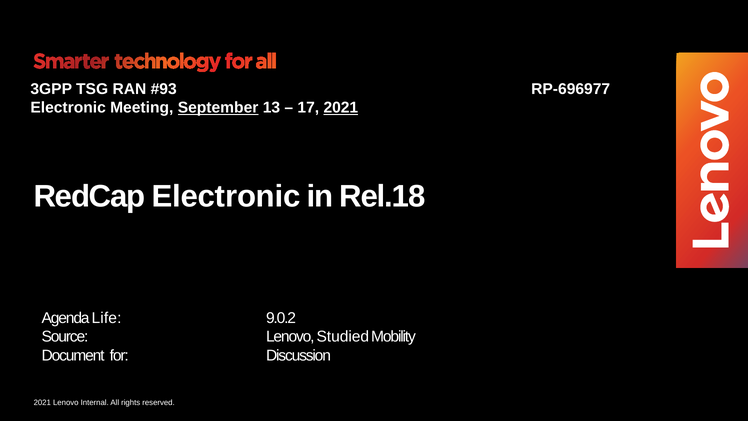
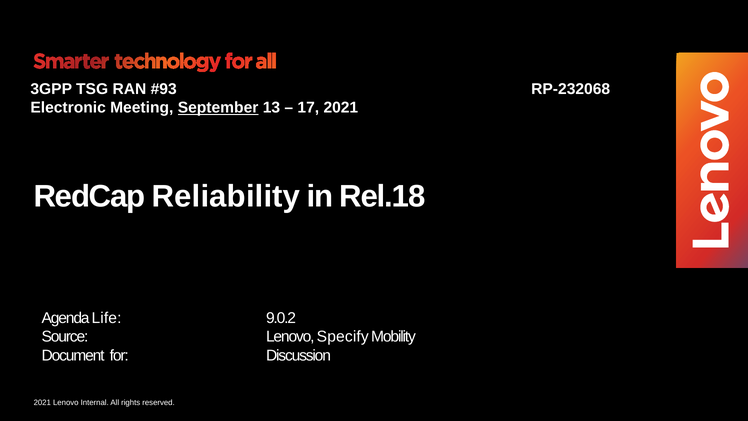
RP-696977: RP-696977 -> RP-232068 (571, 89)
2021 underline: present -> none (341, 108)
RedCap Electronic: Electronic -> Reliability (226, 197)
Studied: Studied -> Specify (343, 337)
